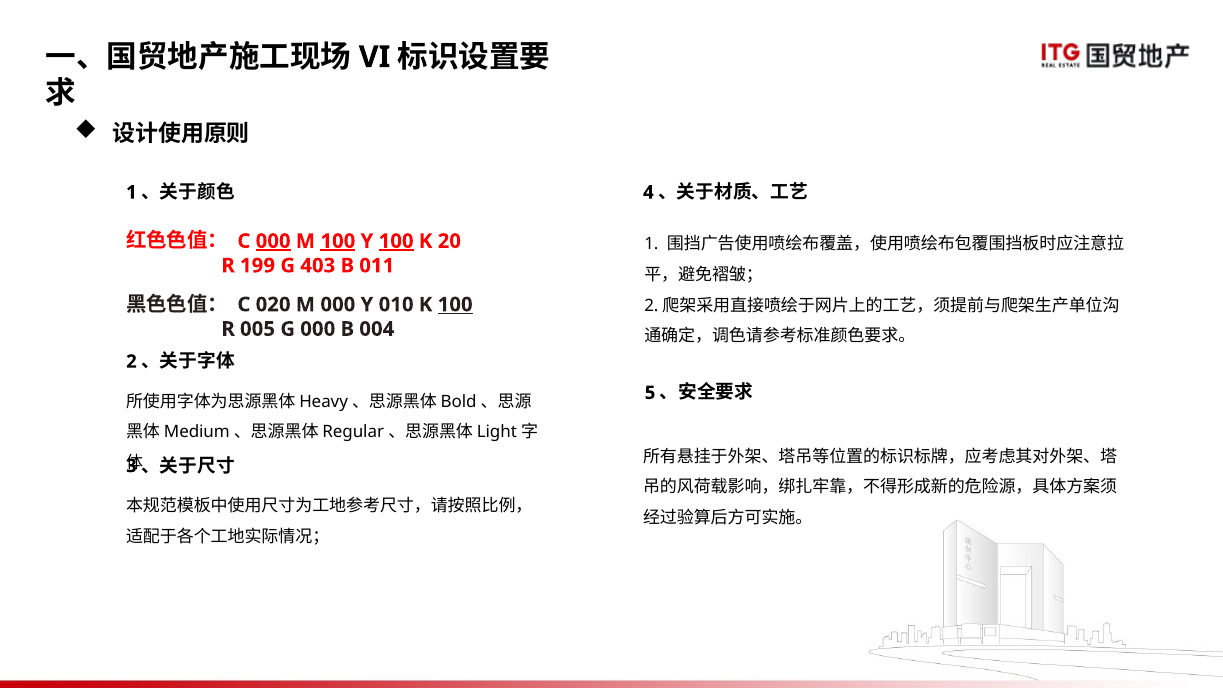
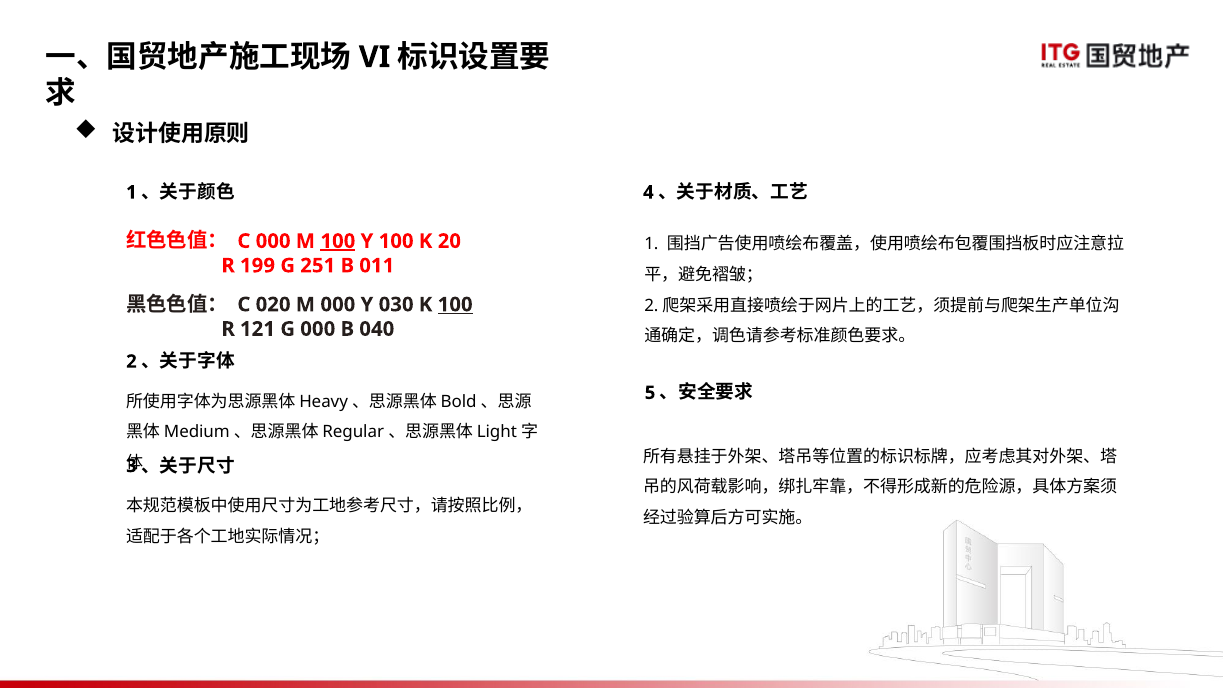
000 underline: present -> none (273, 241)
100 underline: present -> none (396, 241)
403: 403 -> 251 (318, 266)
010: 010 -> 030 (396, 305)
005: 005 -> 121 (257, 329)
004: 004 -> 040 (377, 329)
